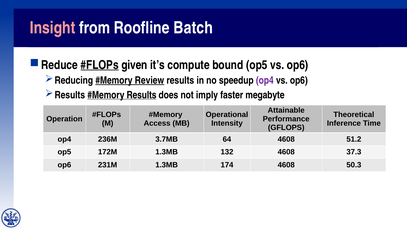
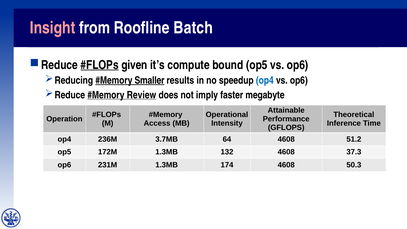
Review: Review -> Smaller (150, 81)
op4 colour: purple -> blue (265, 81)
Results: Results -> Reduce (70, 95)
Results: Results -> Review (142, 95)
